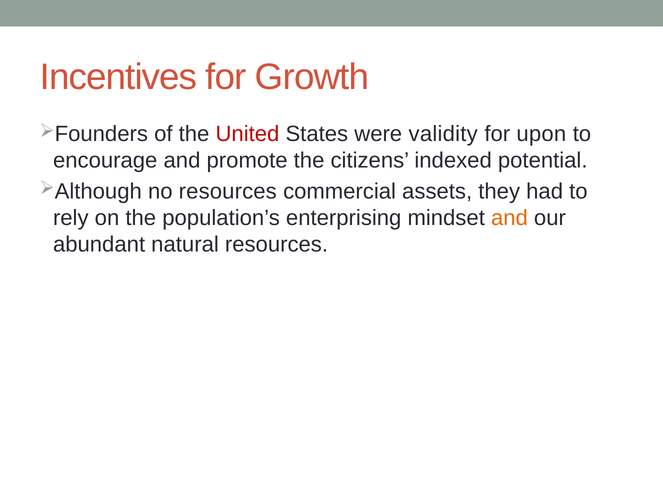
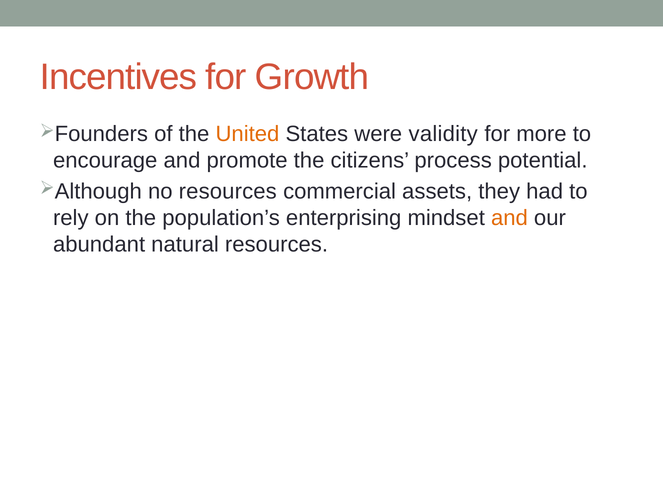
United colour: red -> orange (247, 134)
upon: upon -> more (541, 134)
indexed: indexed -> process (453, 161)
